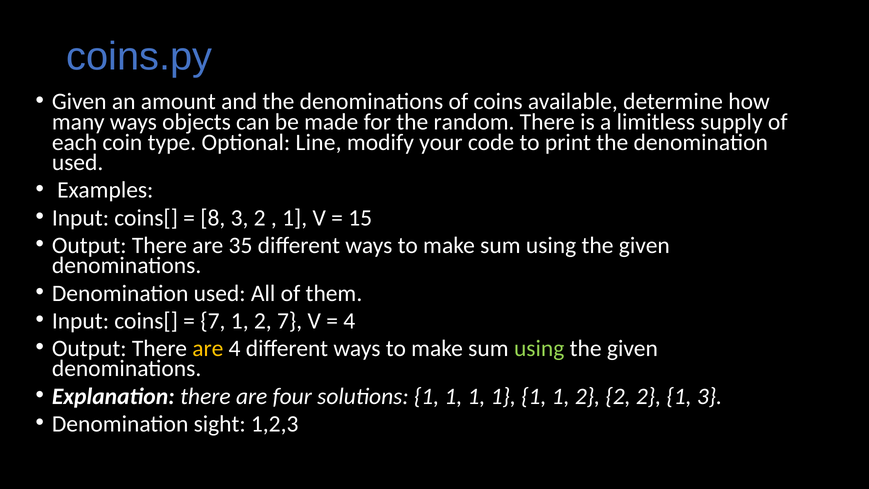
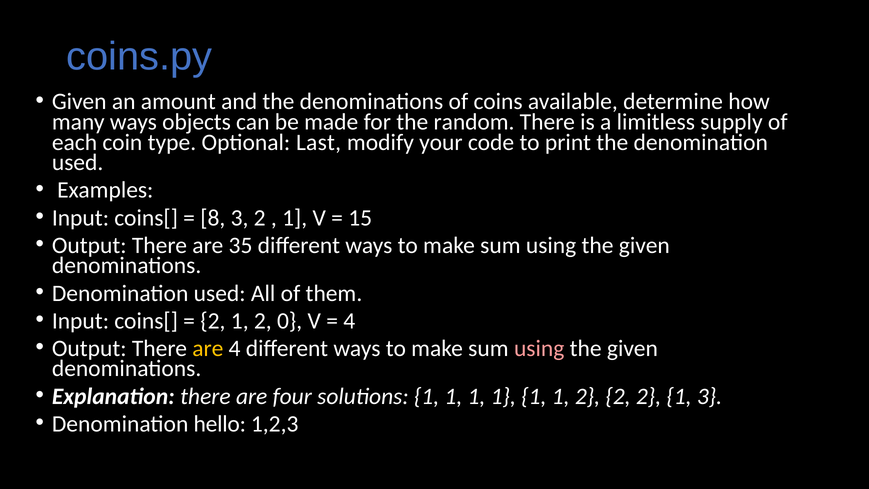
Line: Line -> Last (319, 142)
7: 7 -> 2 (213, 321)
2 7: 7 -> 0 (290, 321)
using colour: light green -> pink (539, 348)
sight: sight -> hello (220, 424)
